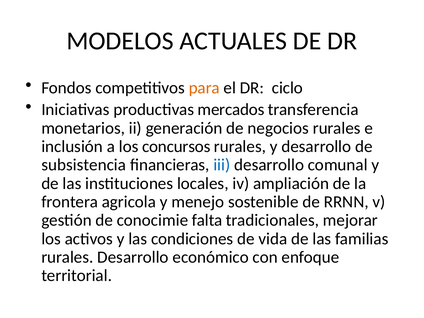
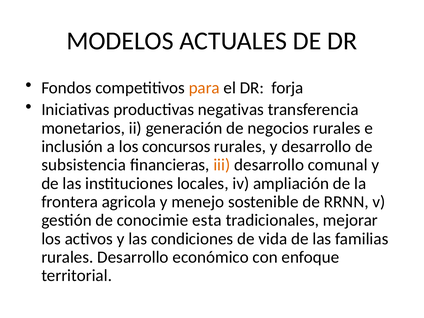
ciclo: ciclo -> forja (287, 88)
mercados: mercados -> negativas (231, 110)
iii colour: blue -> orange (222, 165)
falta: falta -> esta (207, 220)
